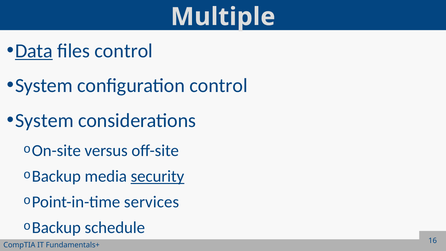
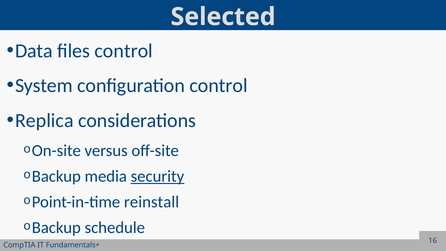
Multiple: Multiple -> Selected (223, 17)
Data underline: present -> none (34, 51)
System: System -> Replica (44, 120)
services: services -> reinstall (152, 202)
